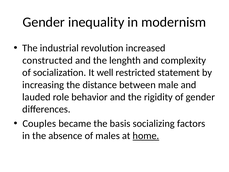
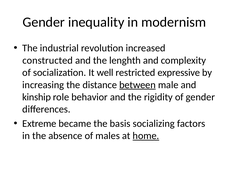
statement: statement -> expressive (179, 72)
between underline: none -> present (137, 85)
lauded: lauded -> kinship (37, 97)
Couples: Couples -> Extreme (39, 123)
